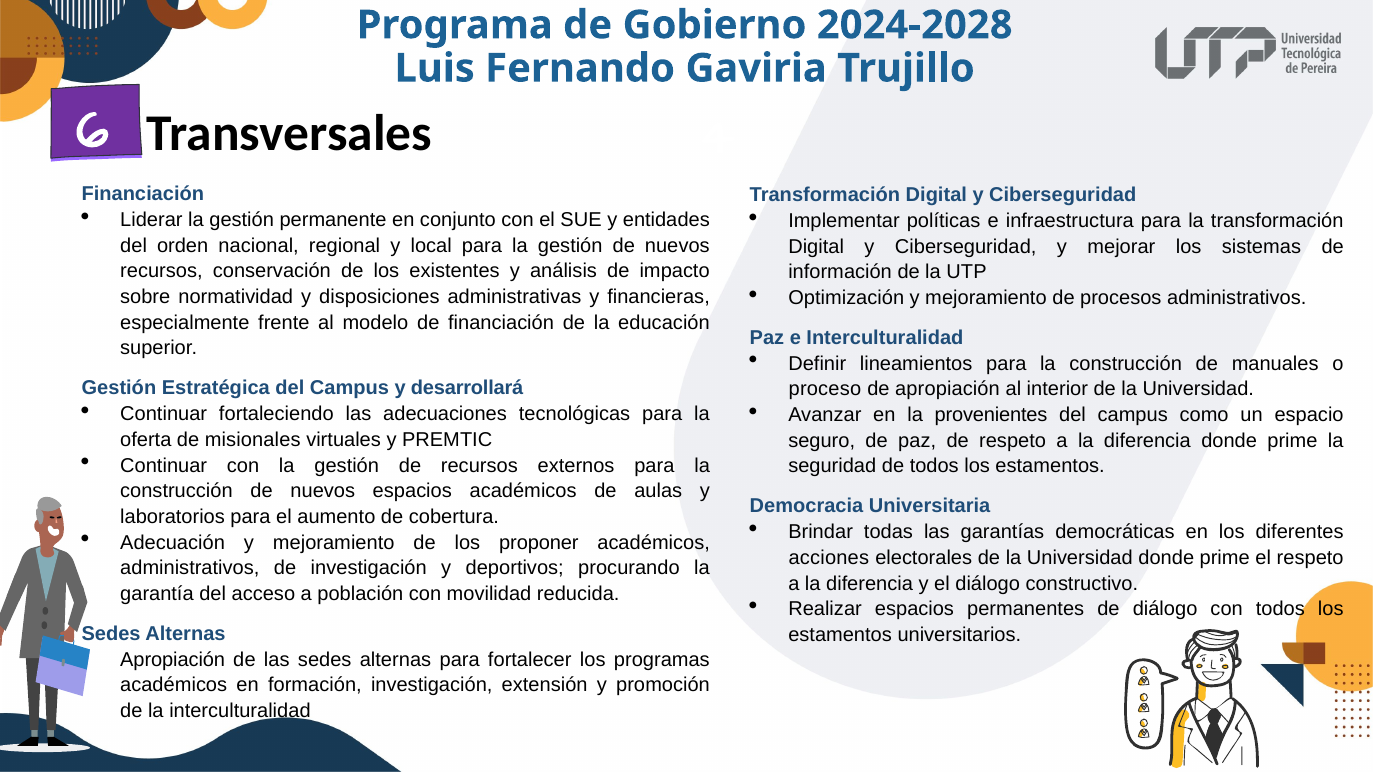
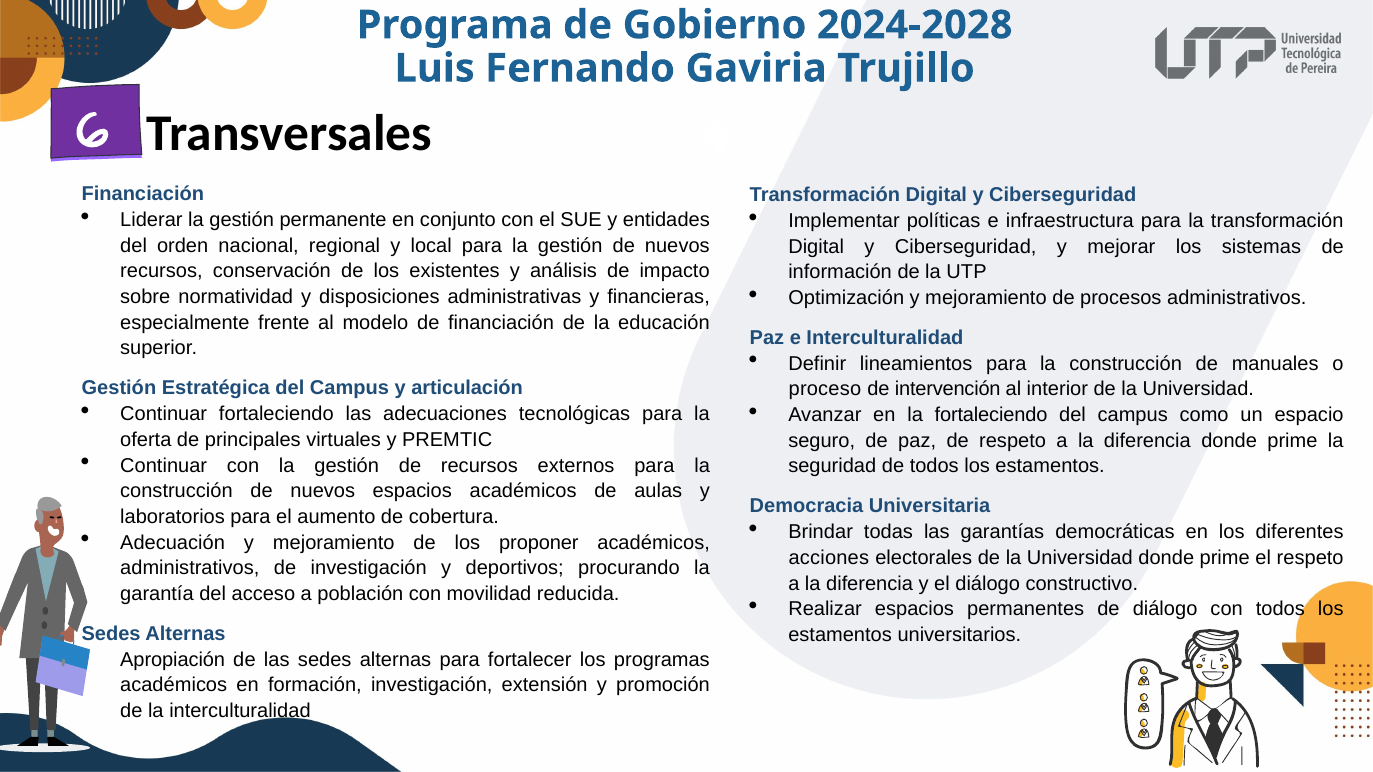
desarrollará: desarrollará -> articulación (467, 389)
de apropiación: apropiación -> intervención (948, 389)
la provenientes: provenientes -> fortaleciendo (991, 415)
misionales: misionales -> principales (253, 440)
